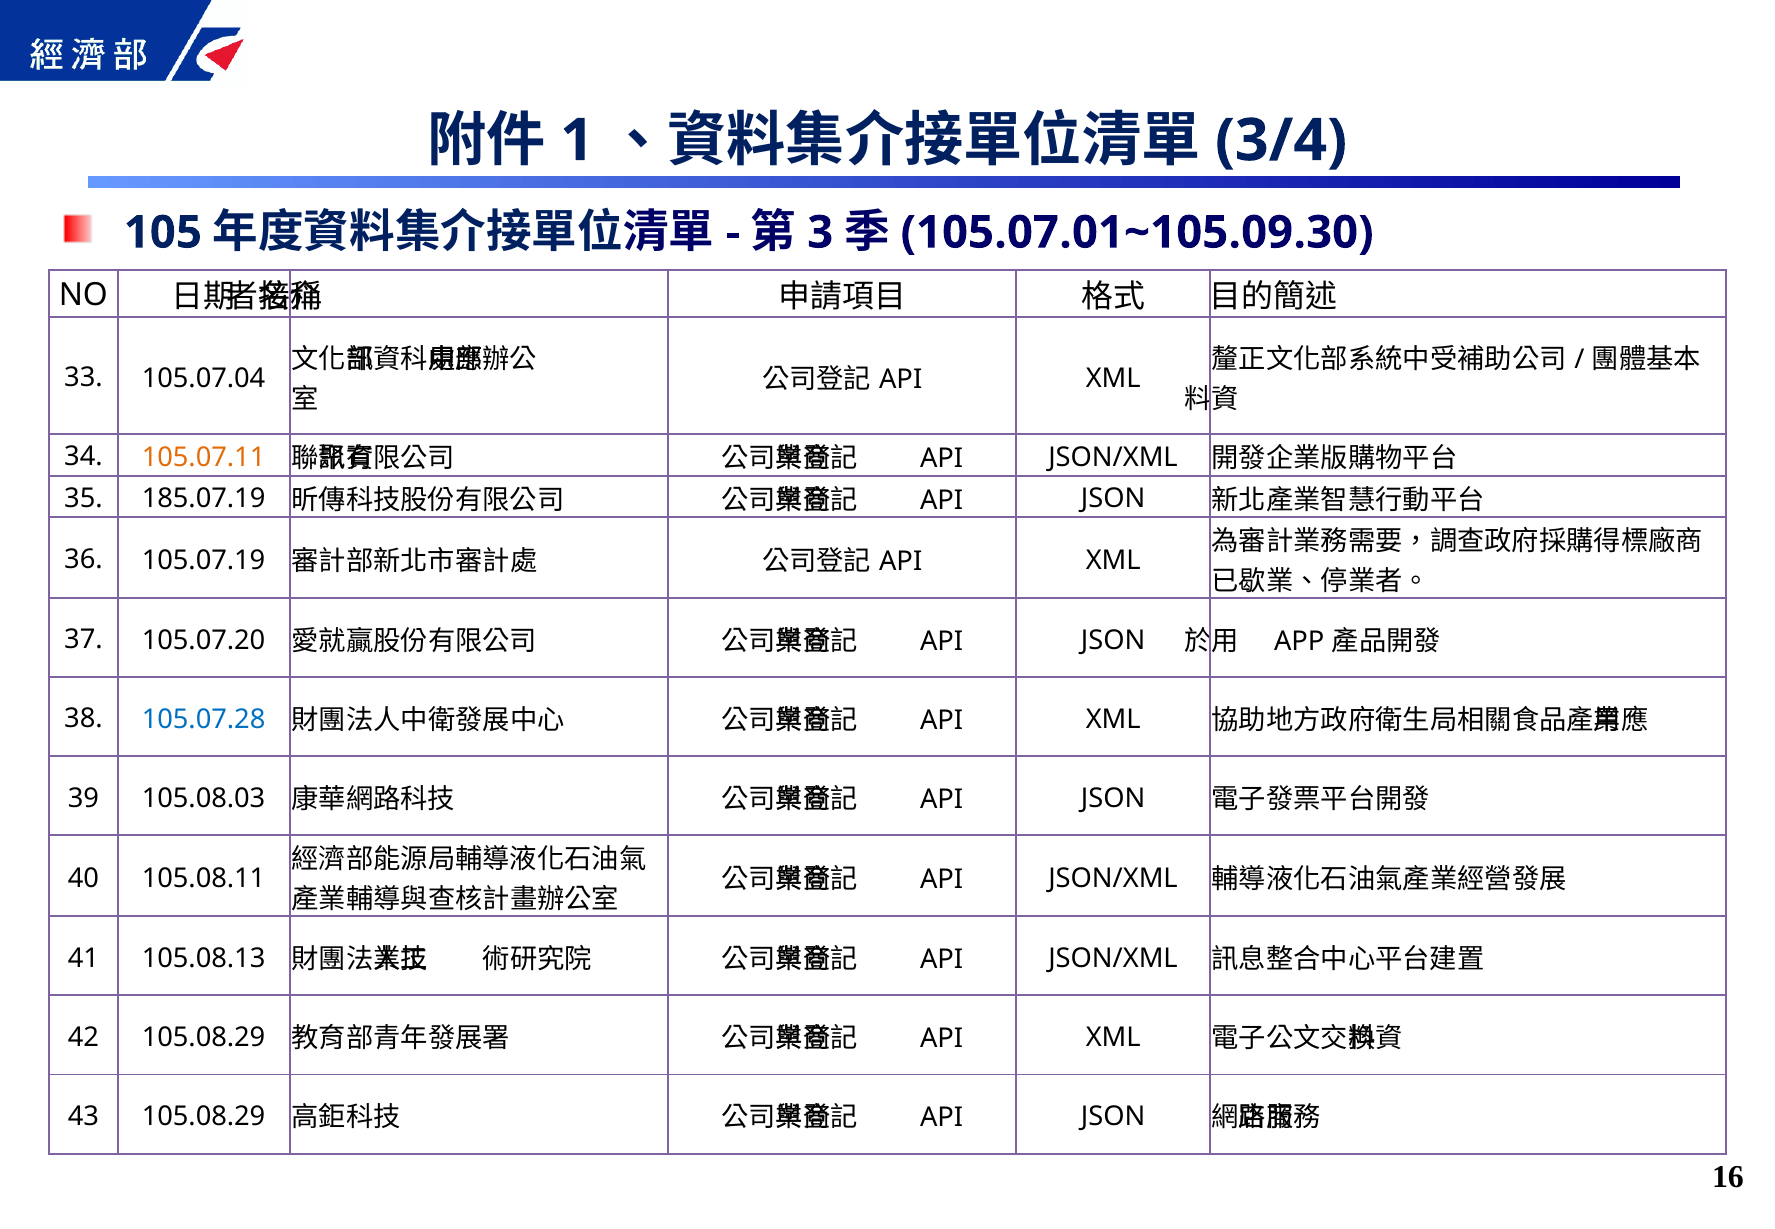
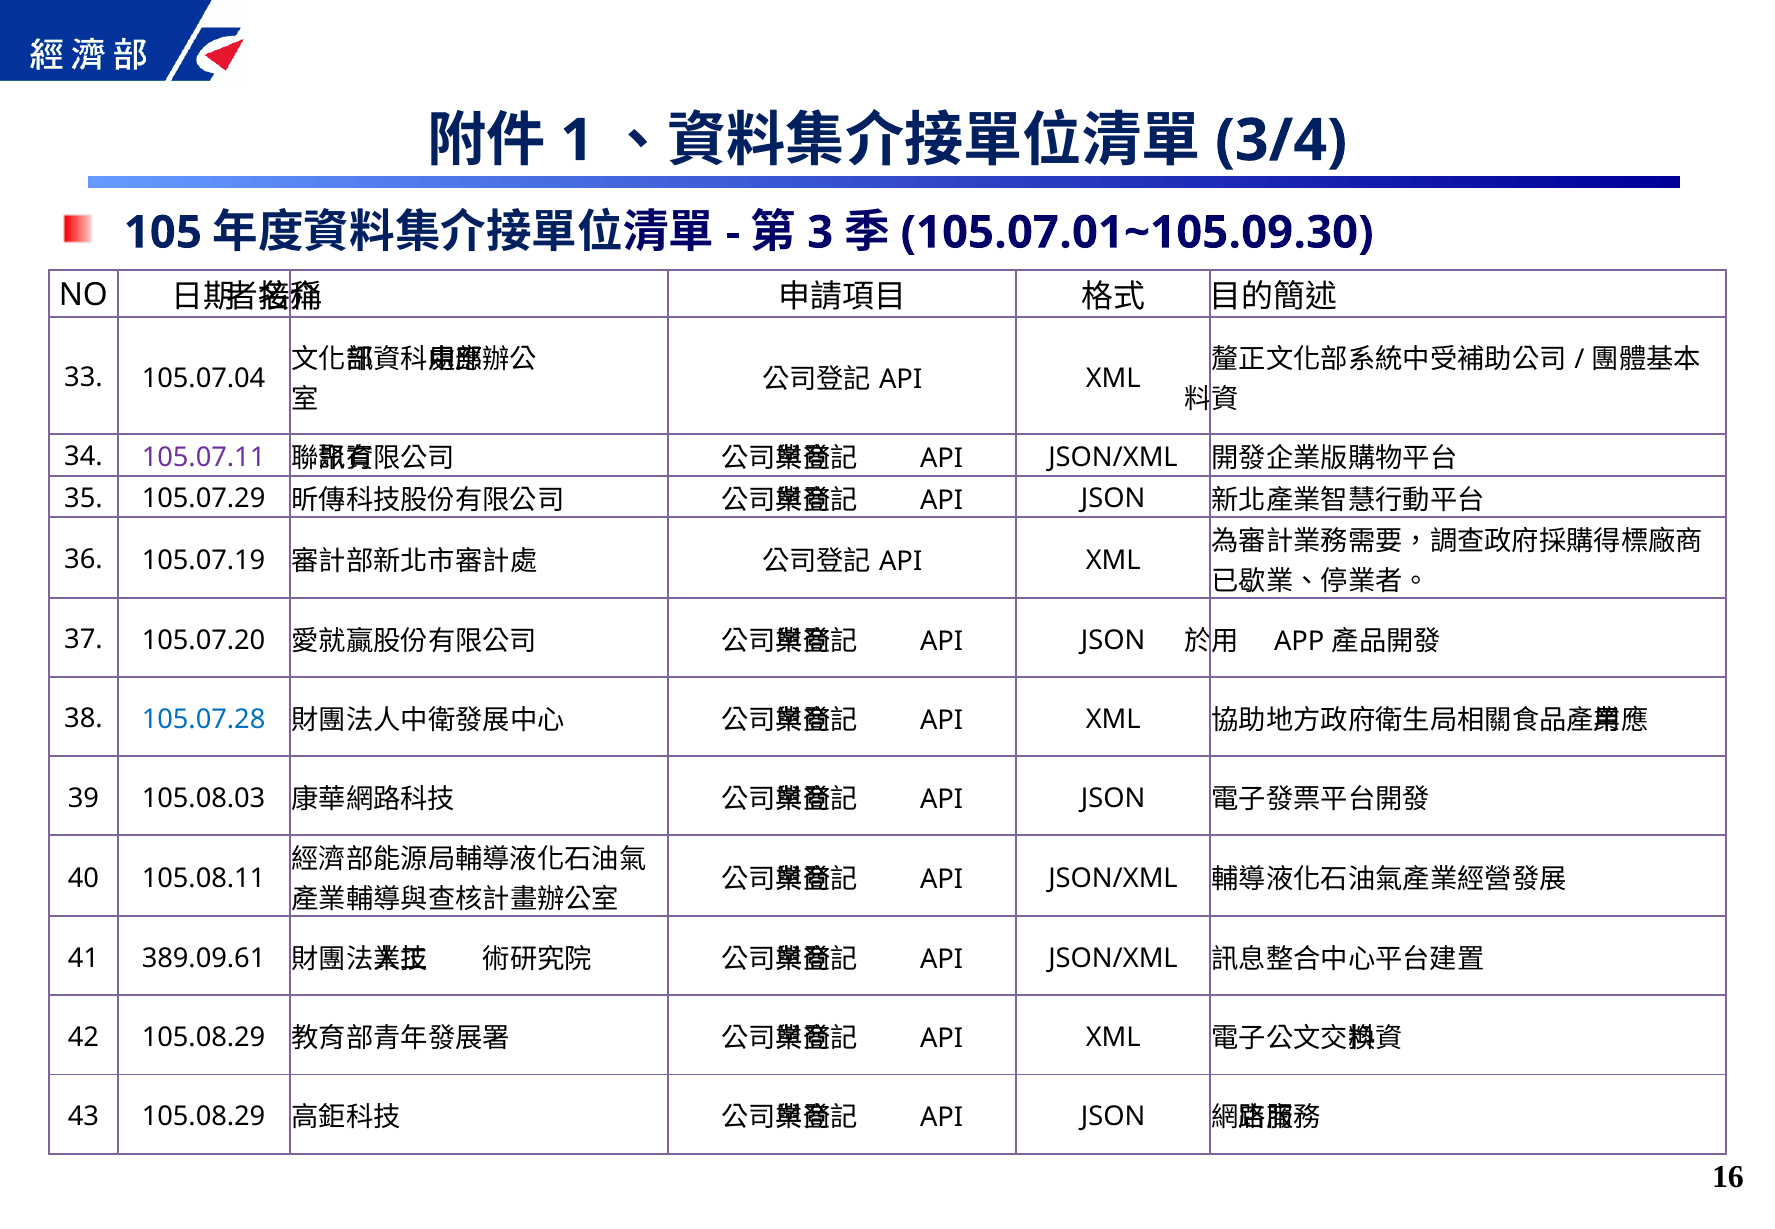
105.07.11 colour: orange -> purple (204, 457)
185.07.19: 185.07.19 -> 105.07.29 (204, 499)
105.08.13: 105.08.13 -> 389.09.61 (204, 958)
